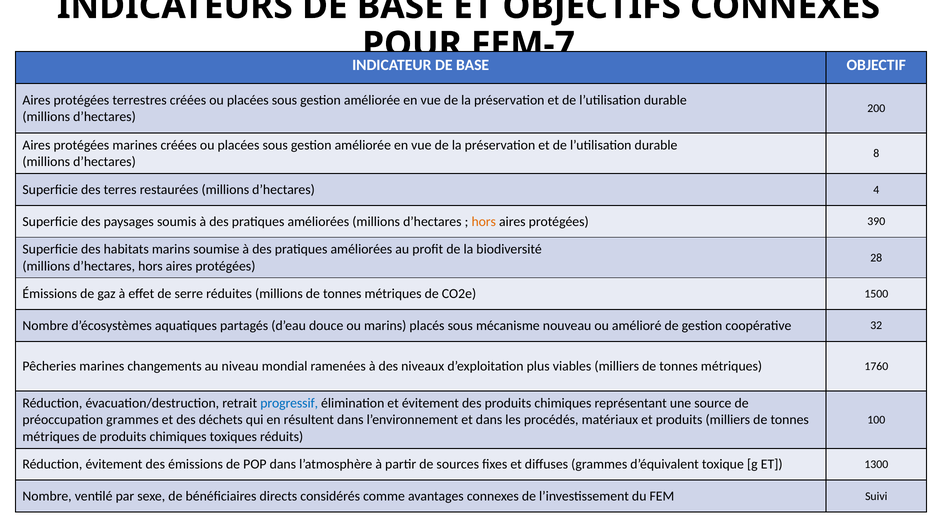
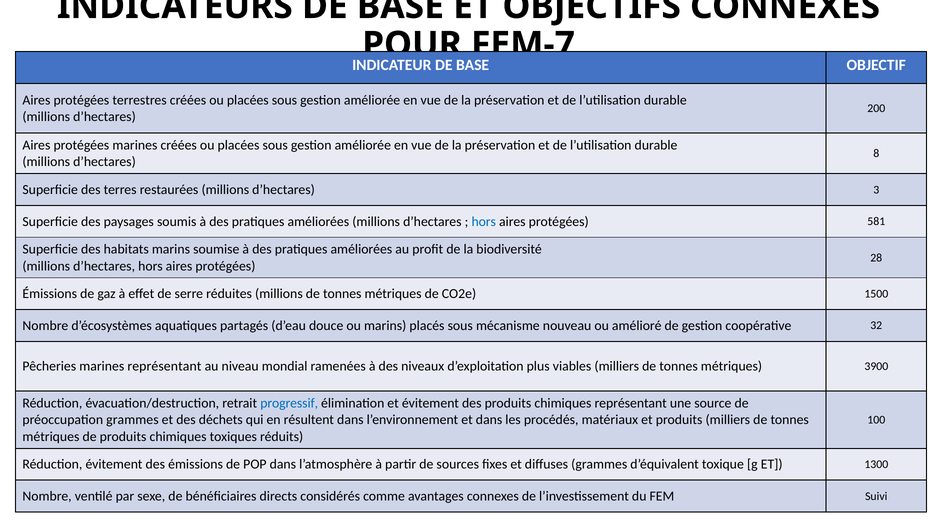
4: 4 -> 3 (876, 190)
hors colour: orange -> blue (484, 221)
390: 390 -> 581 (876, 221)
marines changements: changements -> représentant (164, 366)
1760: 1760 -> 3900 (876, 366)
